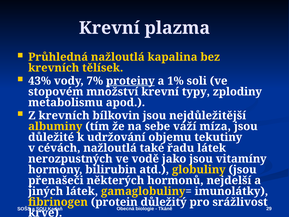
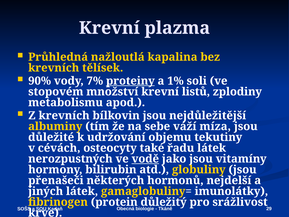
43%: 43% -> 90% (40, 81)
typy: typy -> listů (196, 92)
cévách nažloutlá: nažloutlá -> osteocyty (110, 148)
vodě underline: none -> present (145, 159)
